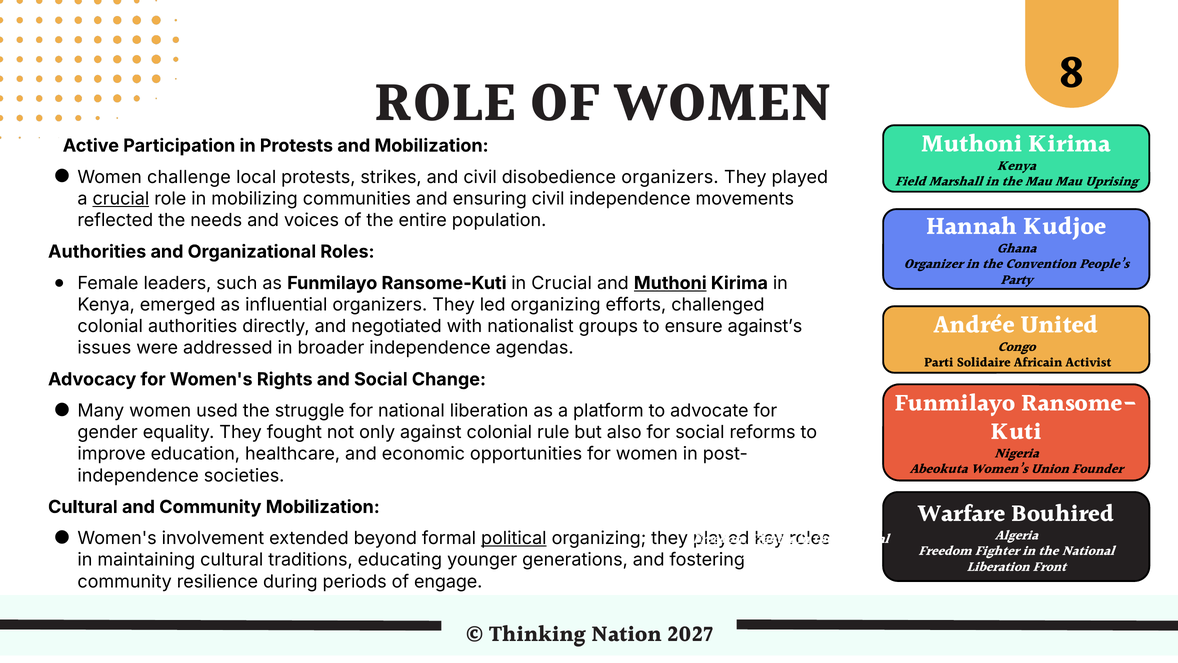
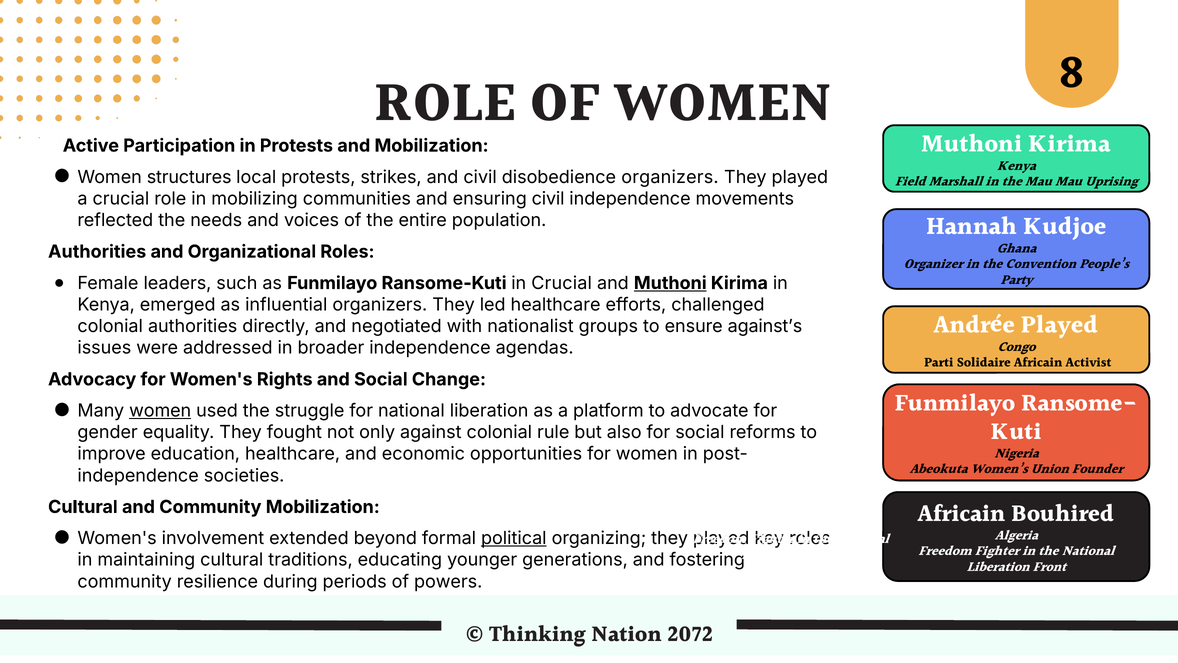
challenge: challenge -> structures (189, 177)
crucial underline: present -> none (121, 199)
led organizing: organizing -> healthcare (556, 305)
Andrée United: United -> Played (1060, 325)
women underline: none -> present (160, 411)
Warfare: Warfare -> Africain (962, 514)
engage: engage -> powers (448, 581)
2027: 2027 -> 2072 (690, 634)
